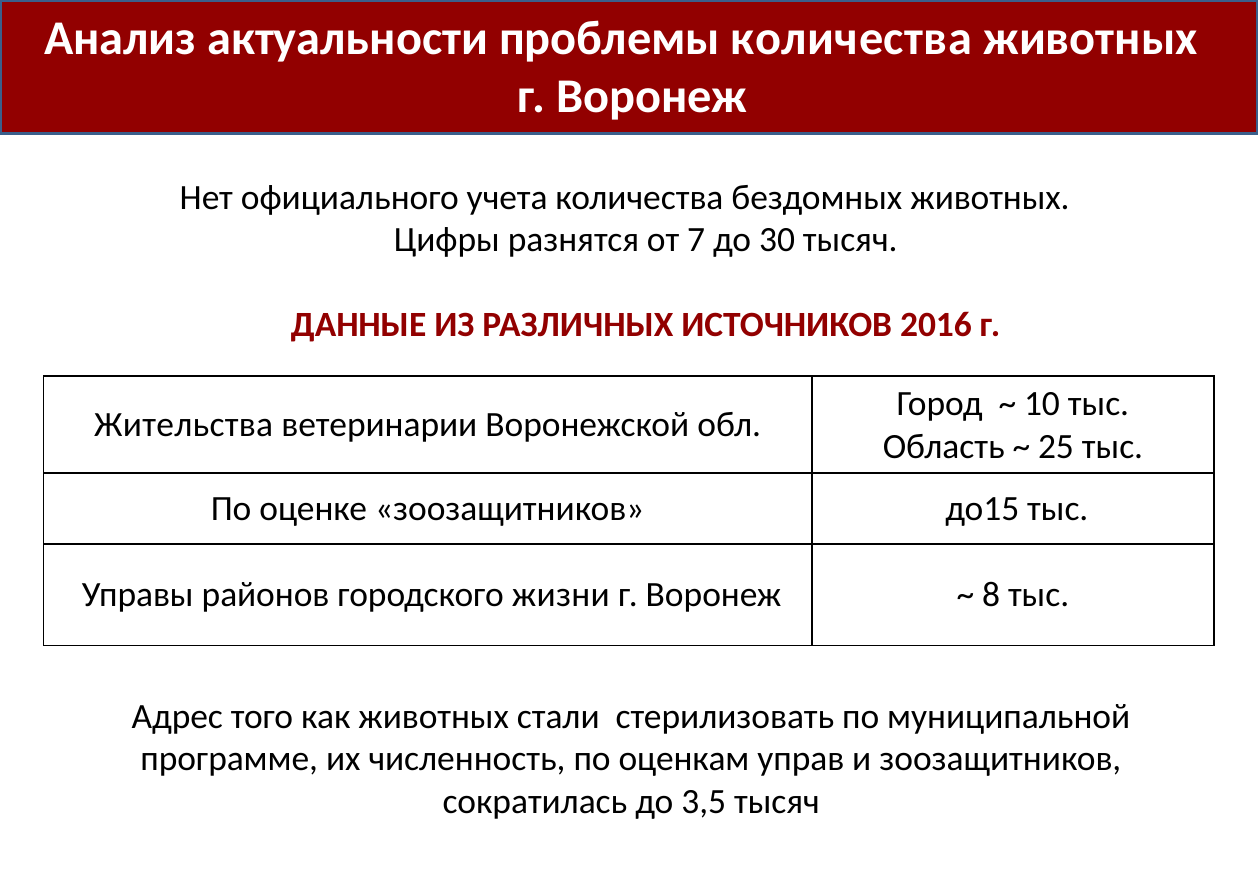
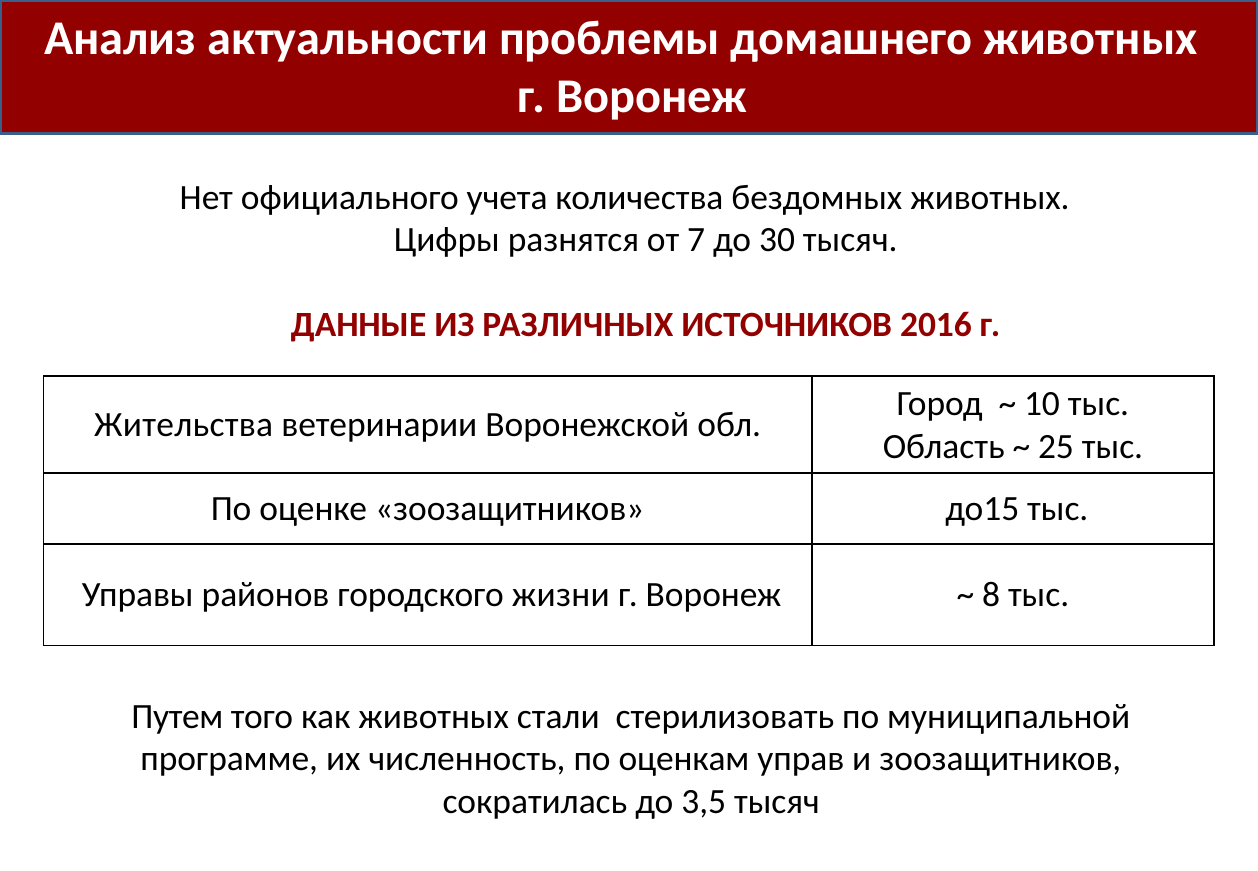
проблемы количества: количества -> домашнего (852, 38)
Адрес: Адрес -> Путем (177, 716)
